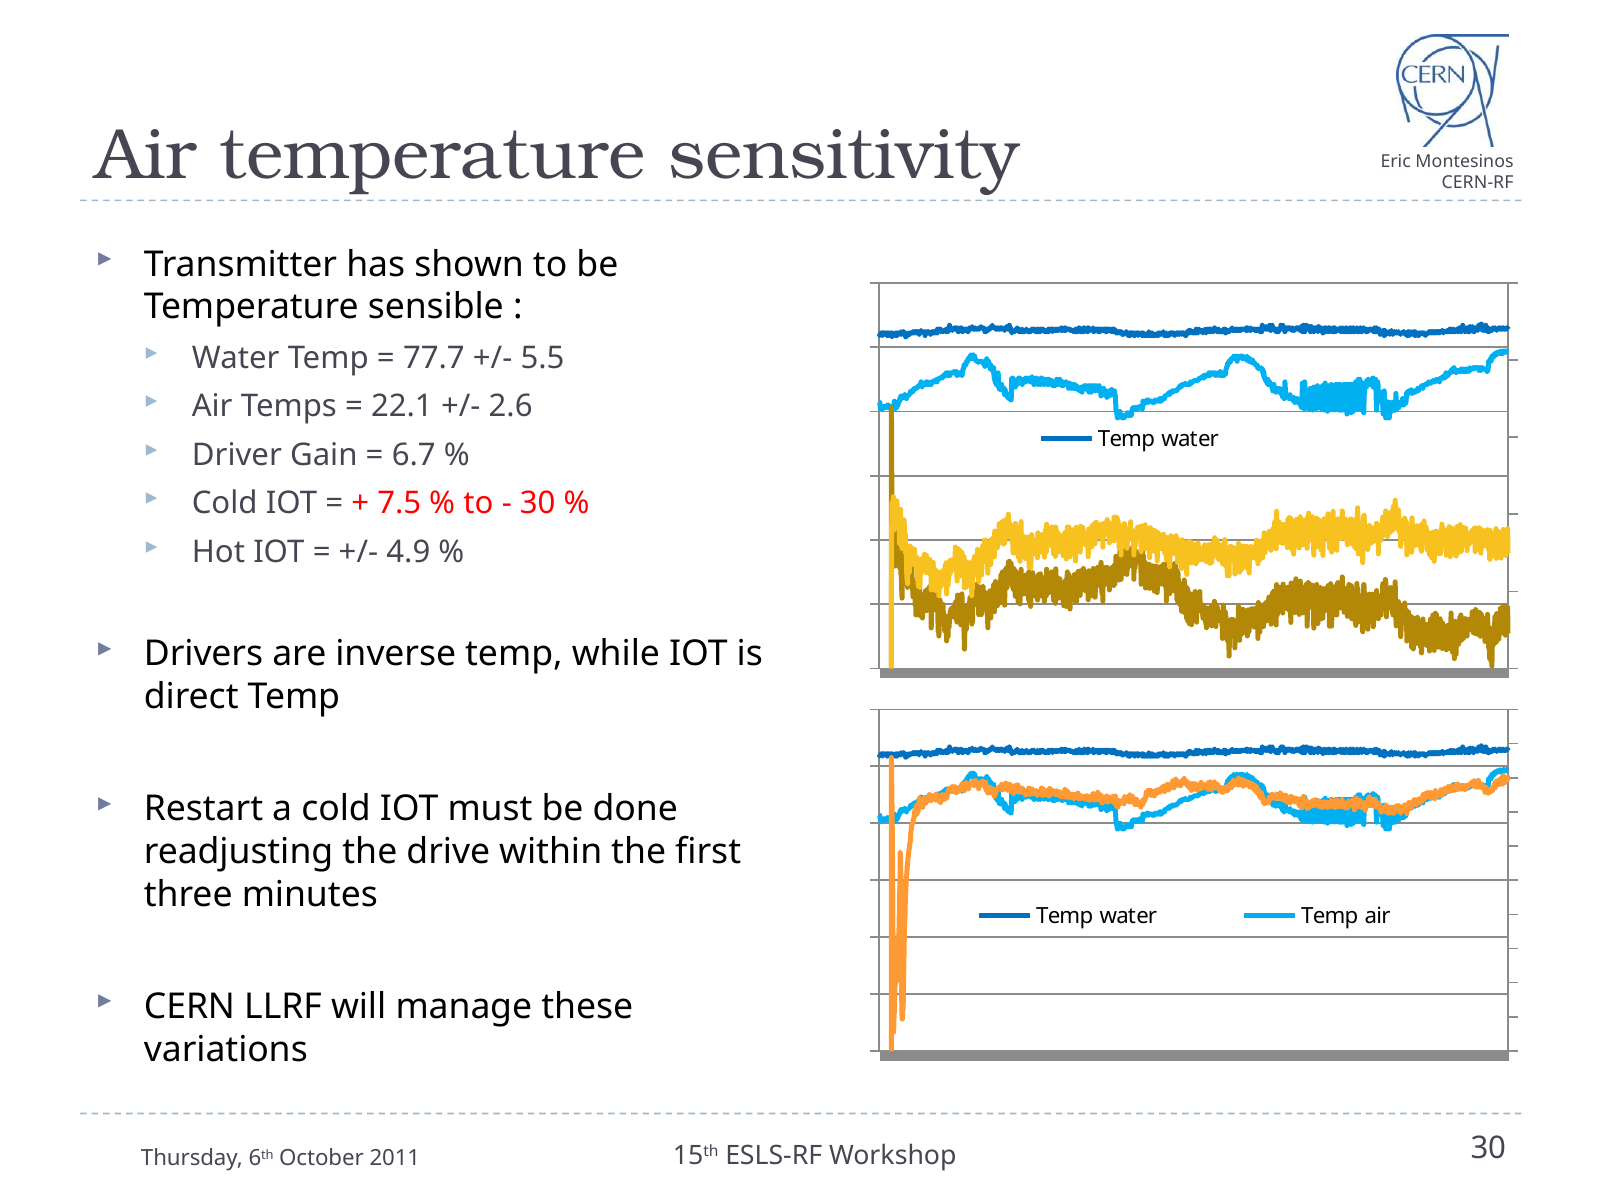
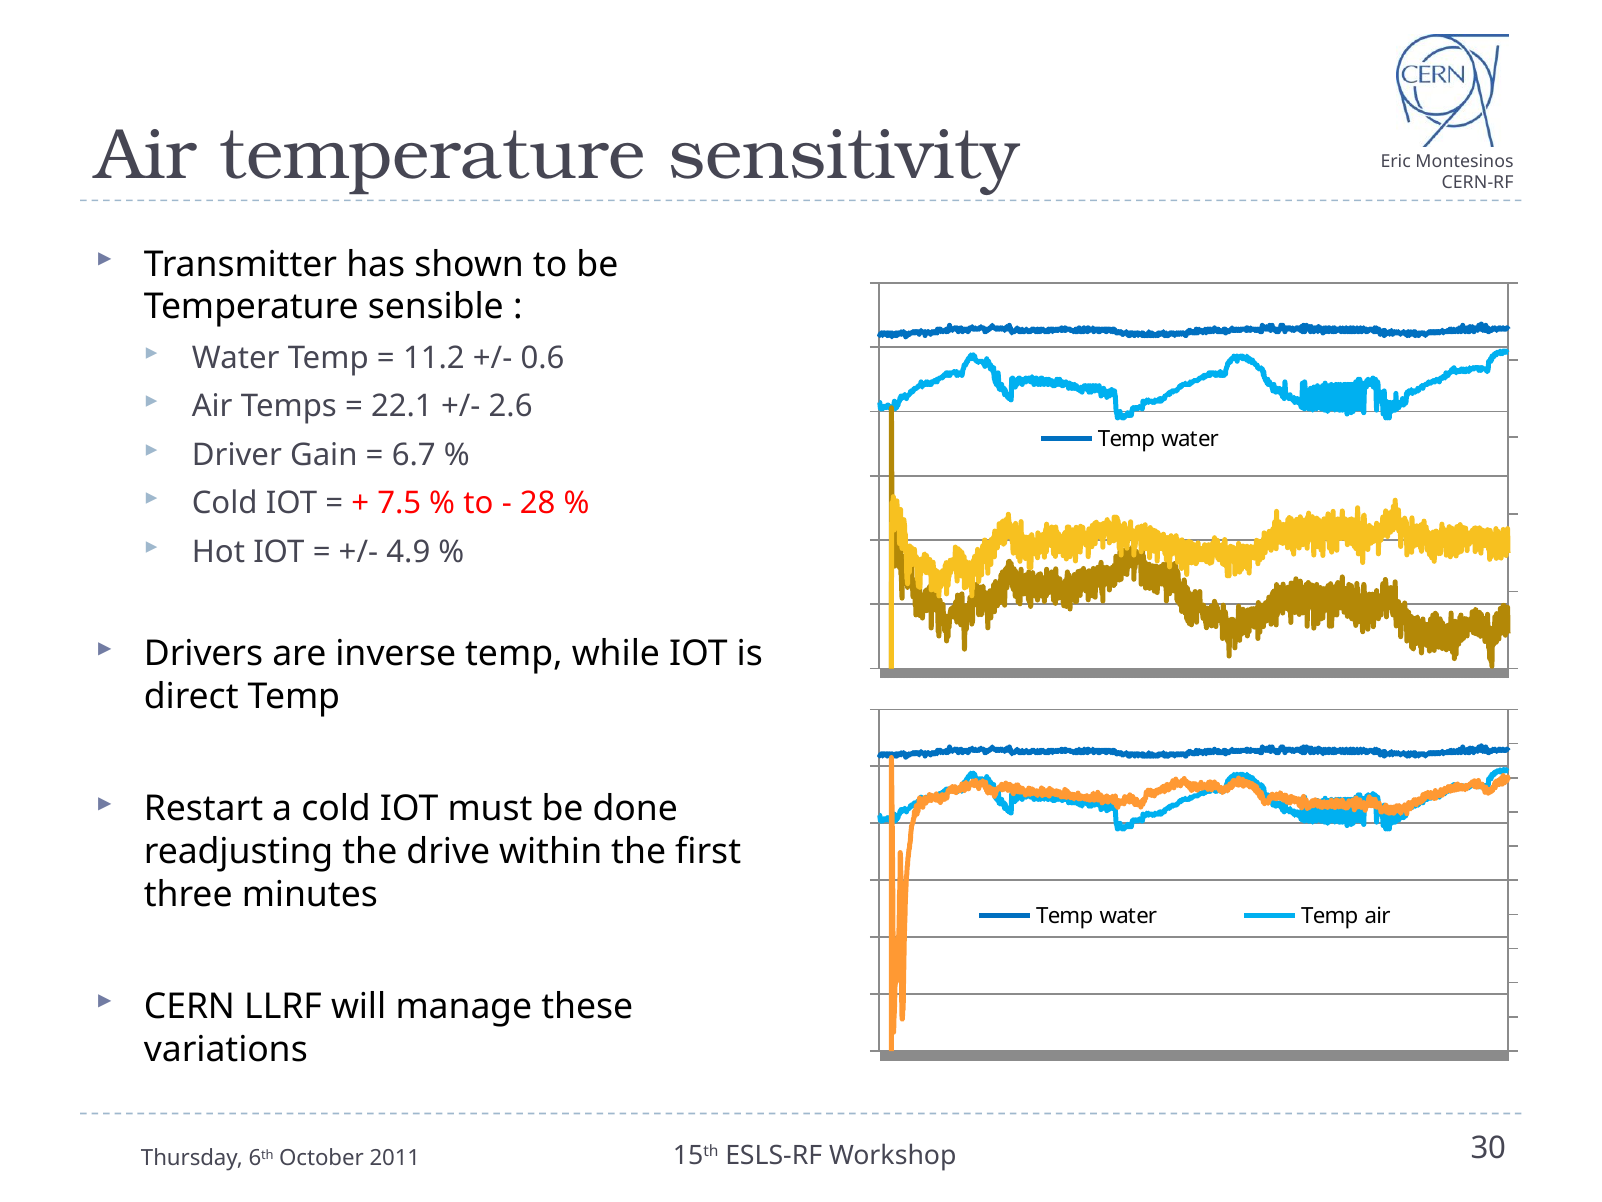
77.7: 77.7 -> 11.2 (434, 358)
5.5: 5.5 -> 0.6 (543, 358)
30: 30 -> 28 (538, 503)
